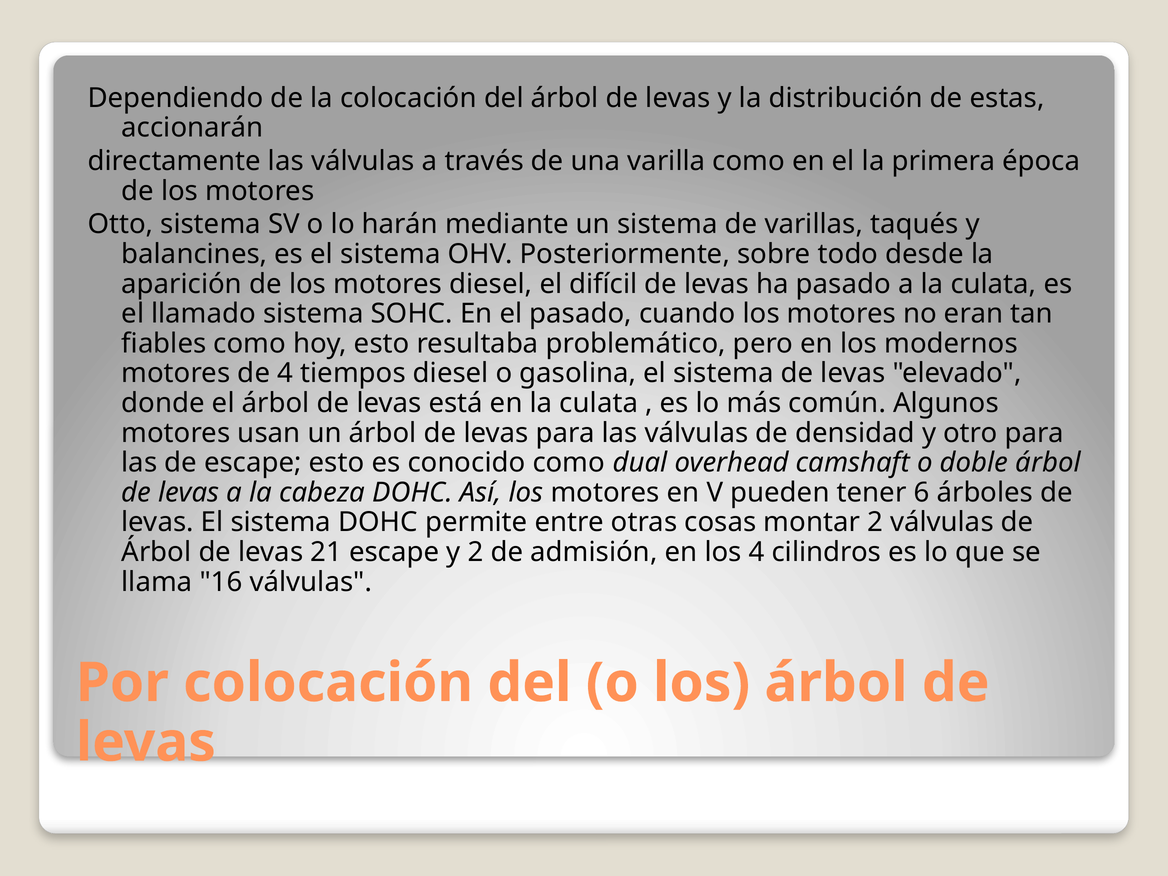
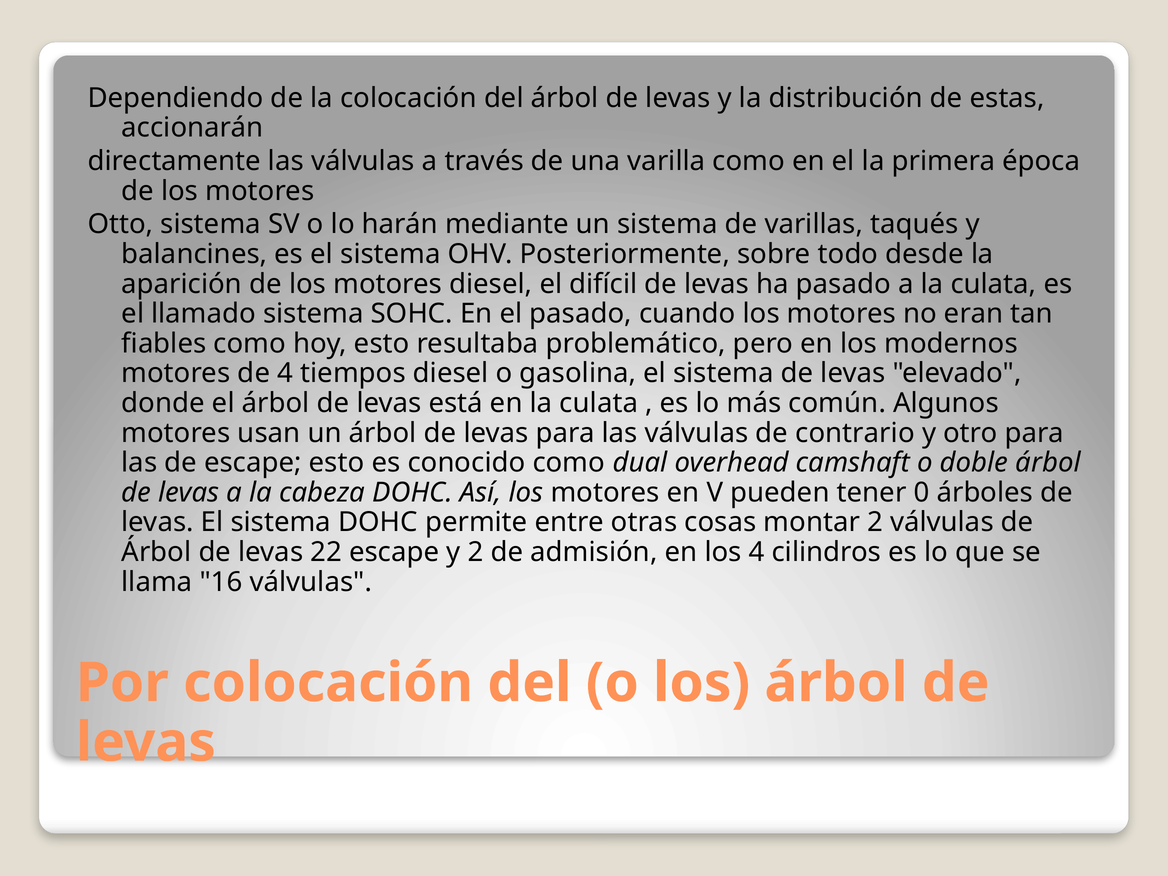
densidad: densidad -> contrario (855, 433)
6: 6 -> 0 (921, 493)
21: 21 -> 22 (326, 552)
